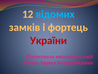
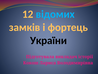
України colour: red -> black (48, 40)
